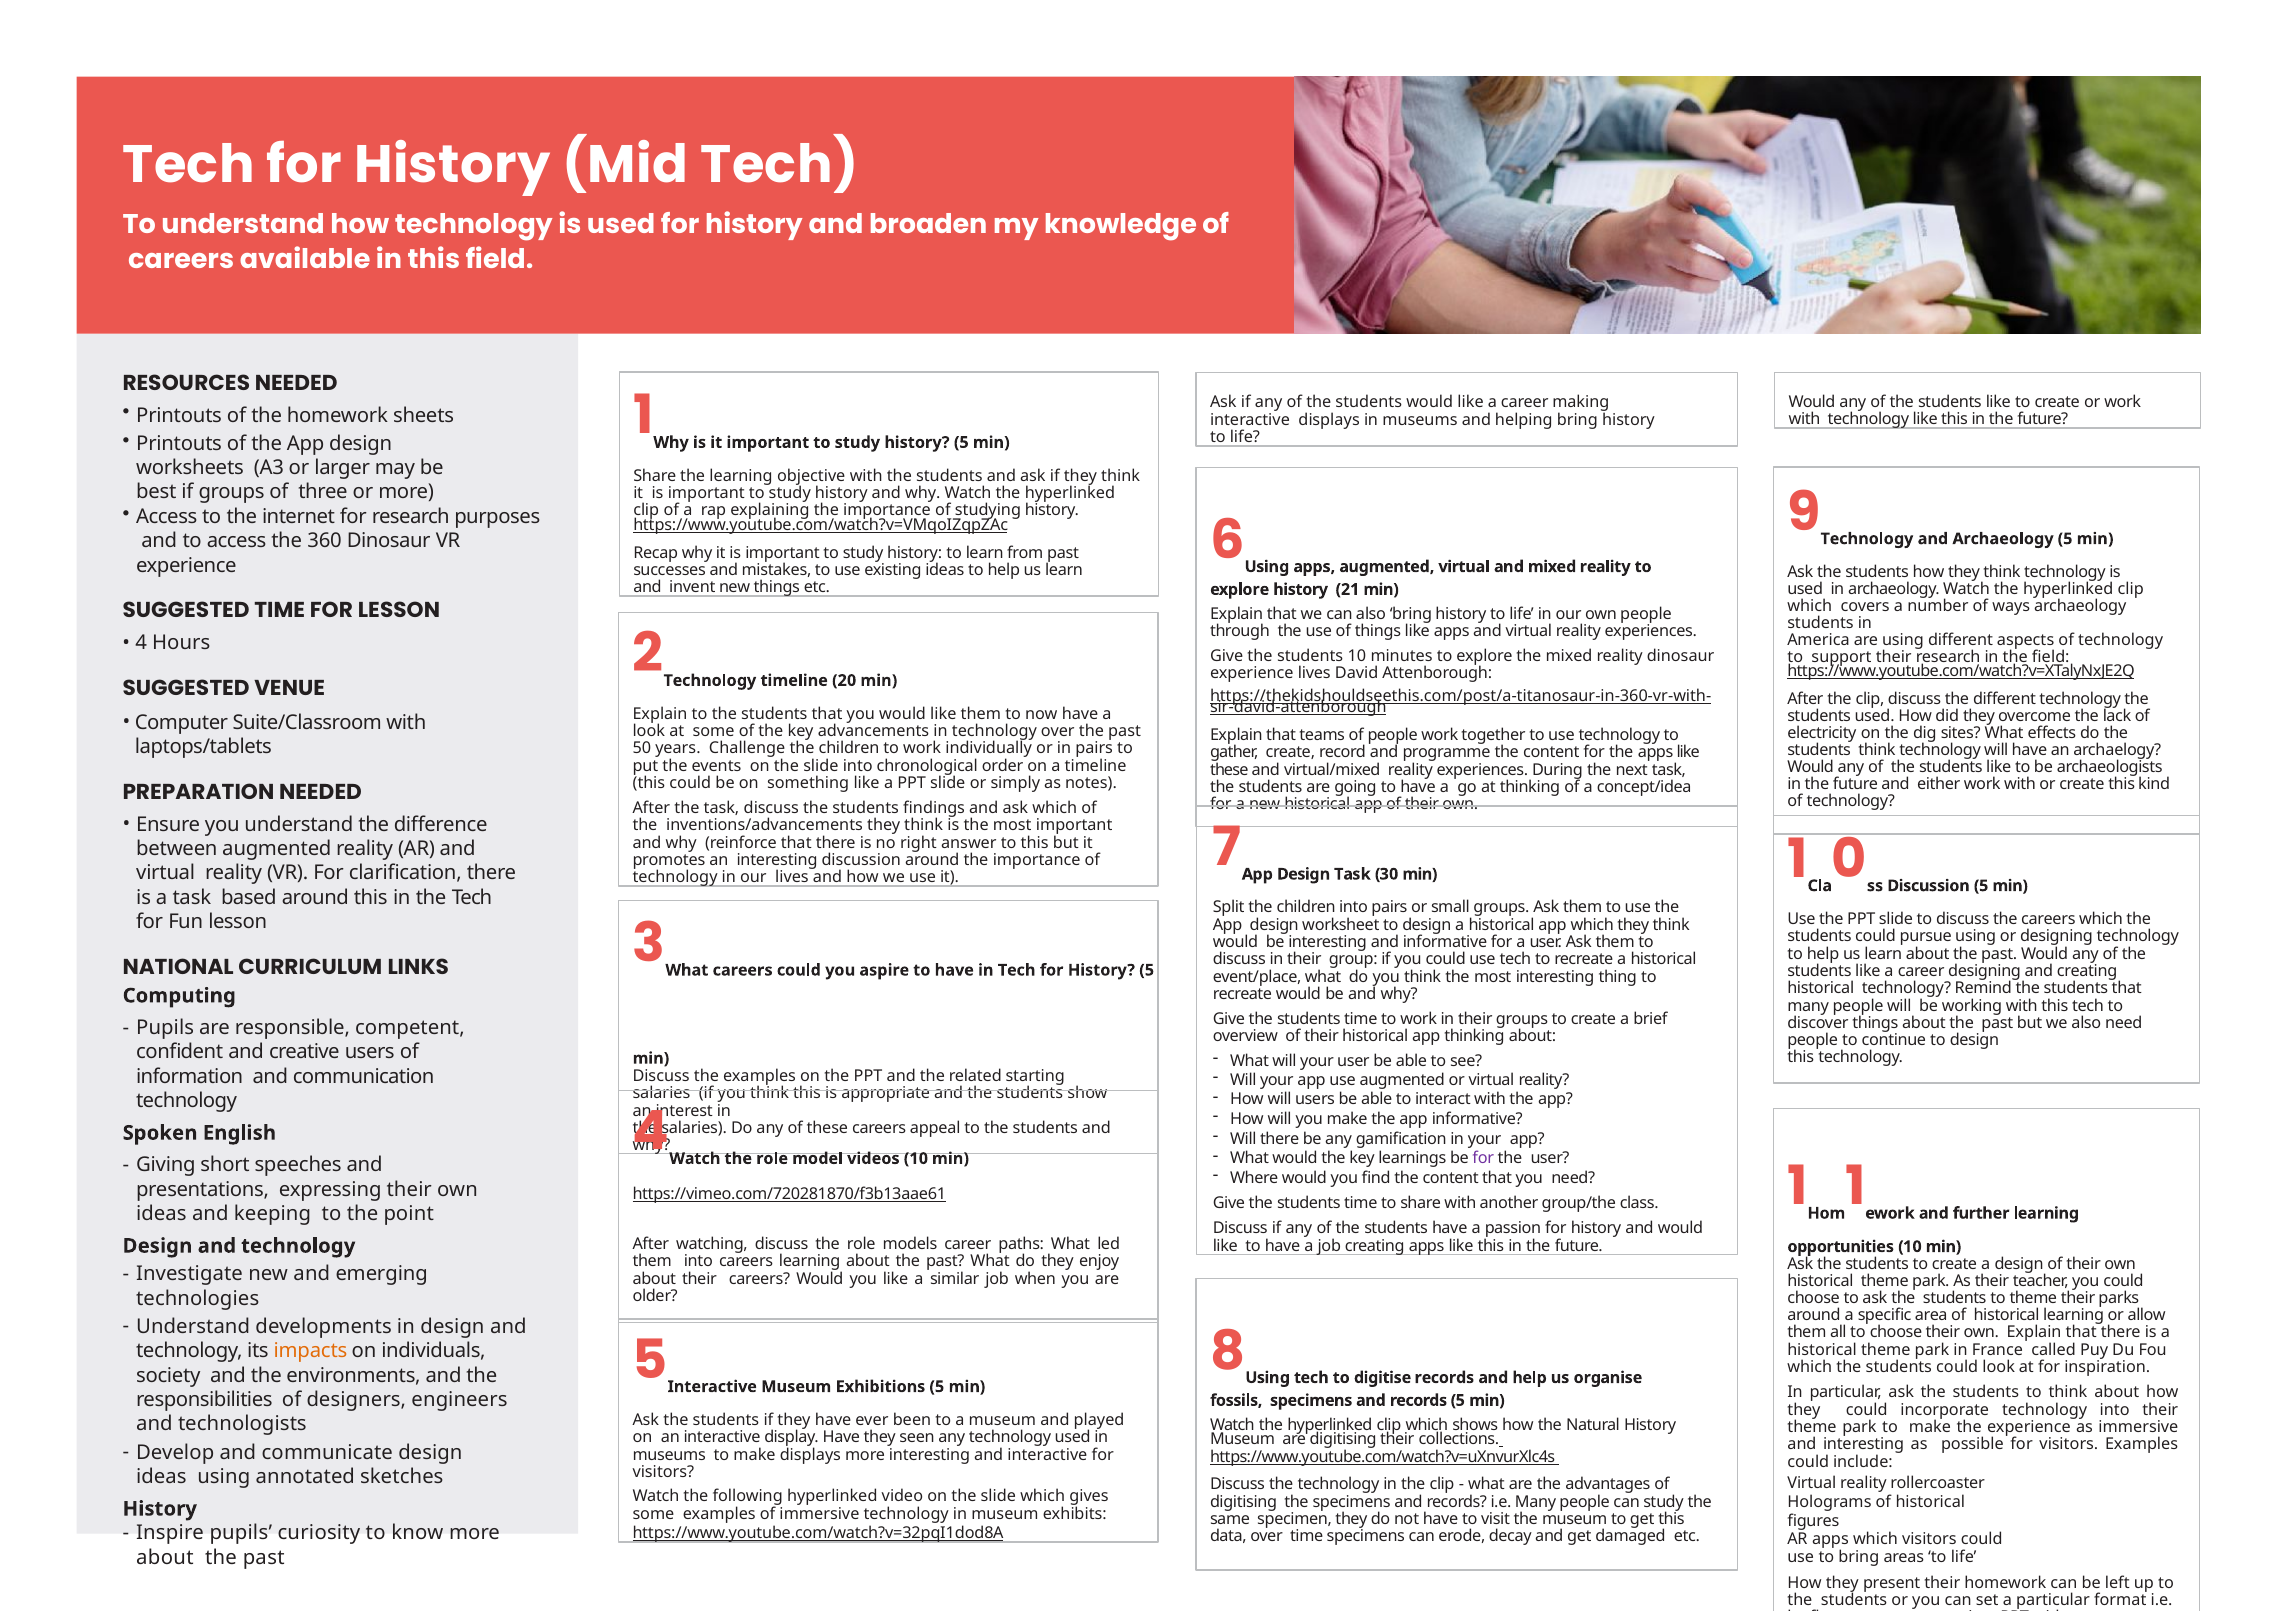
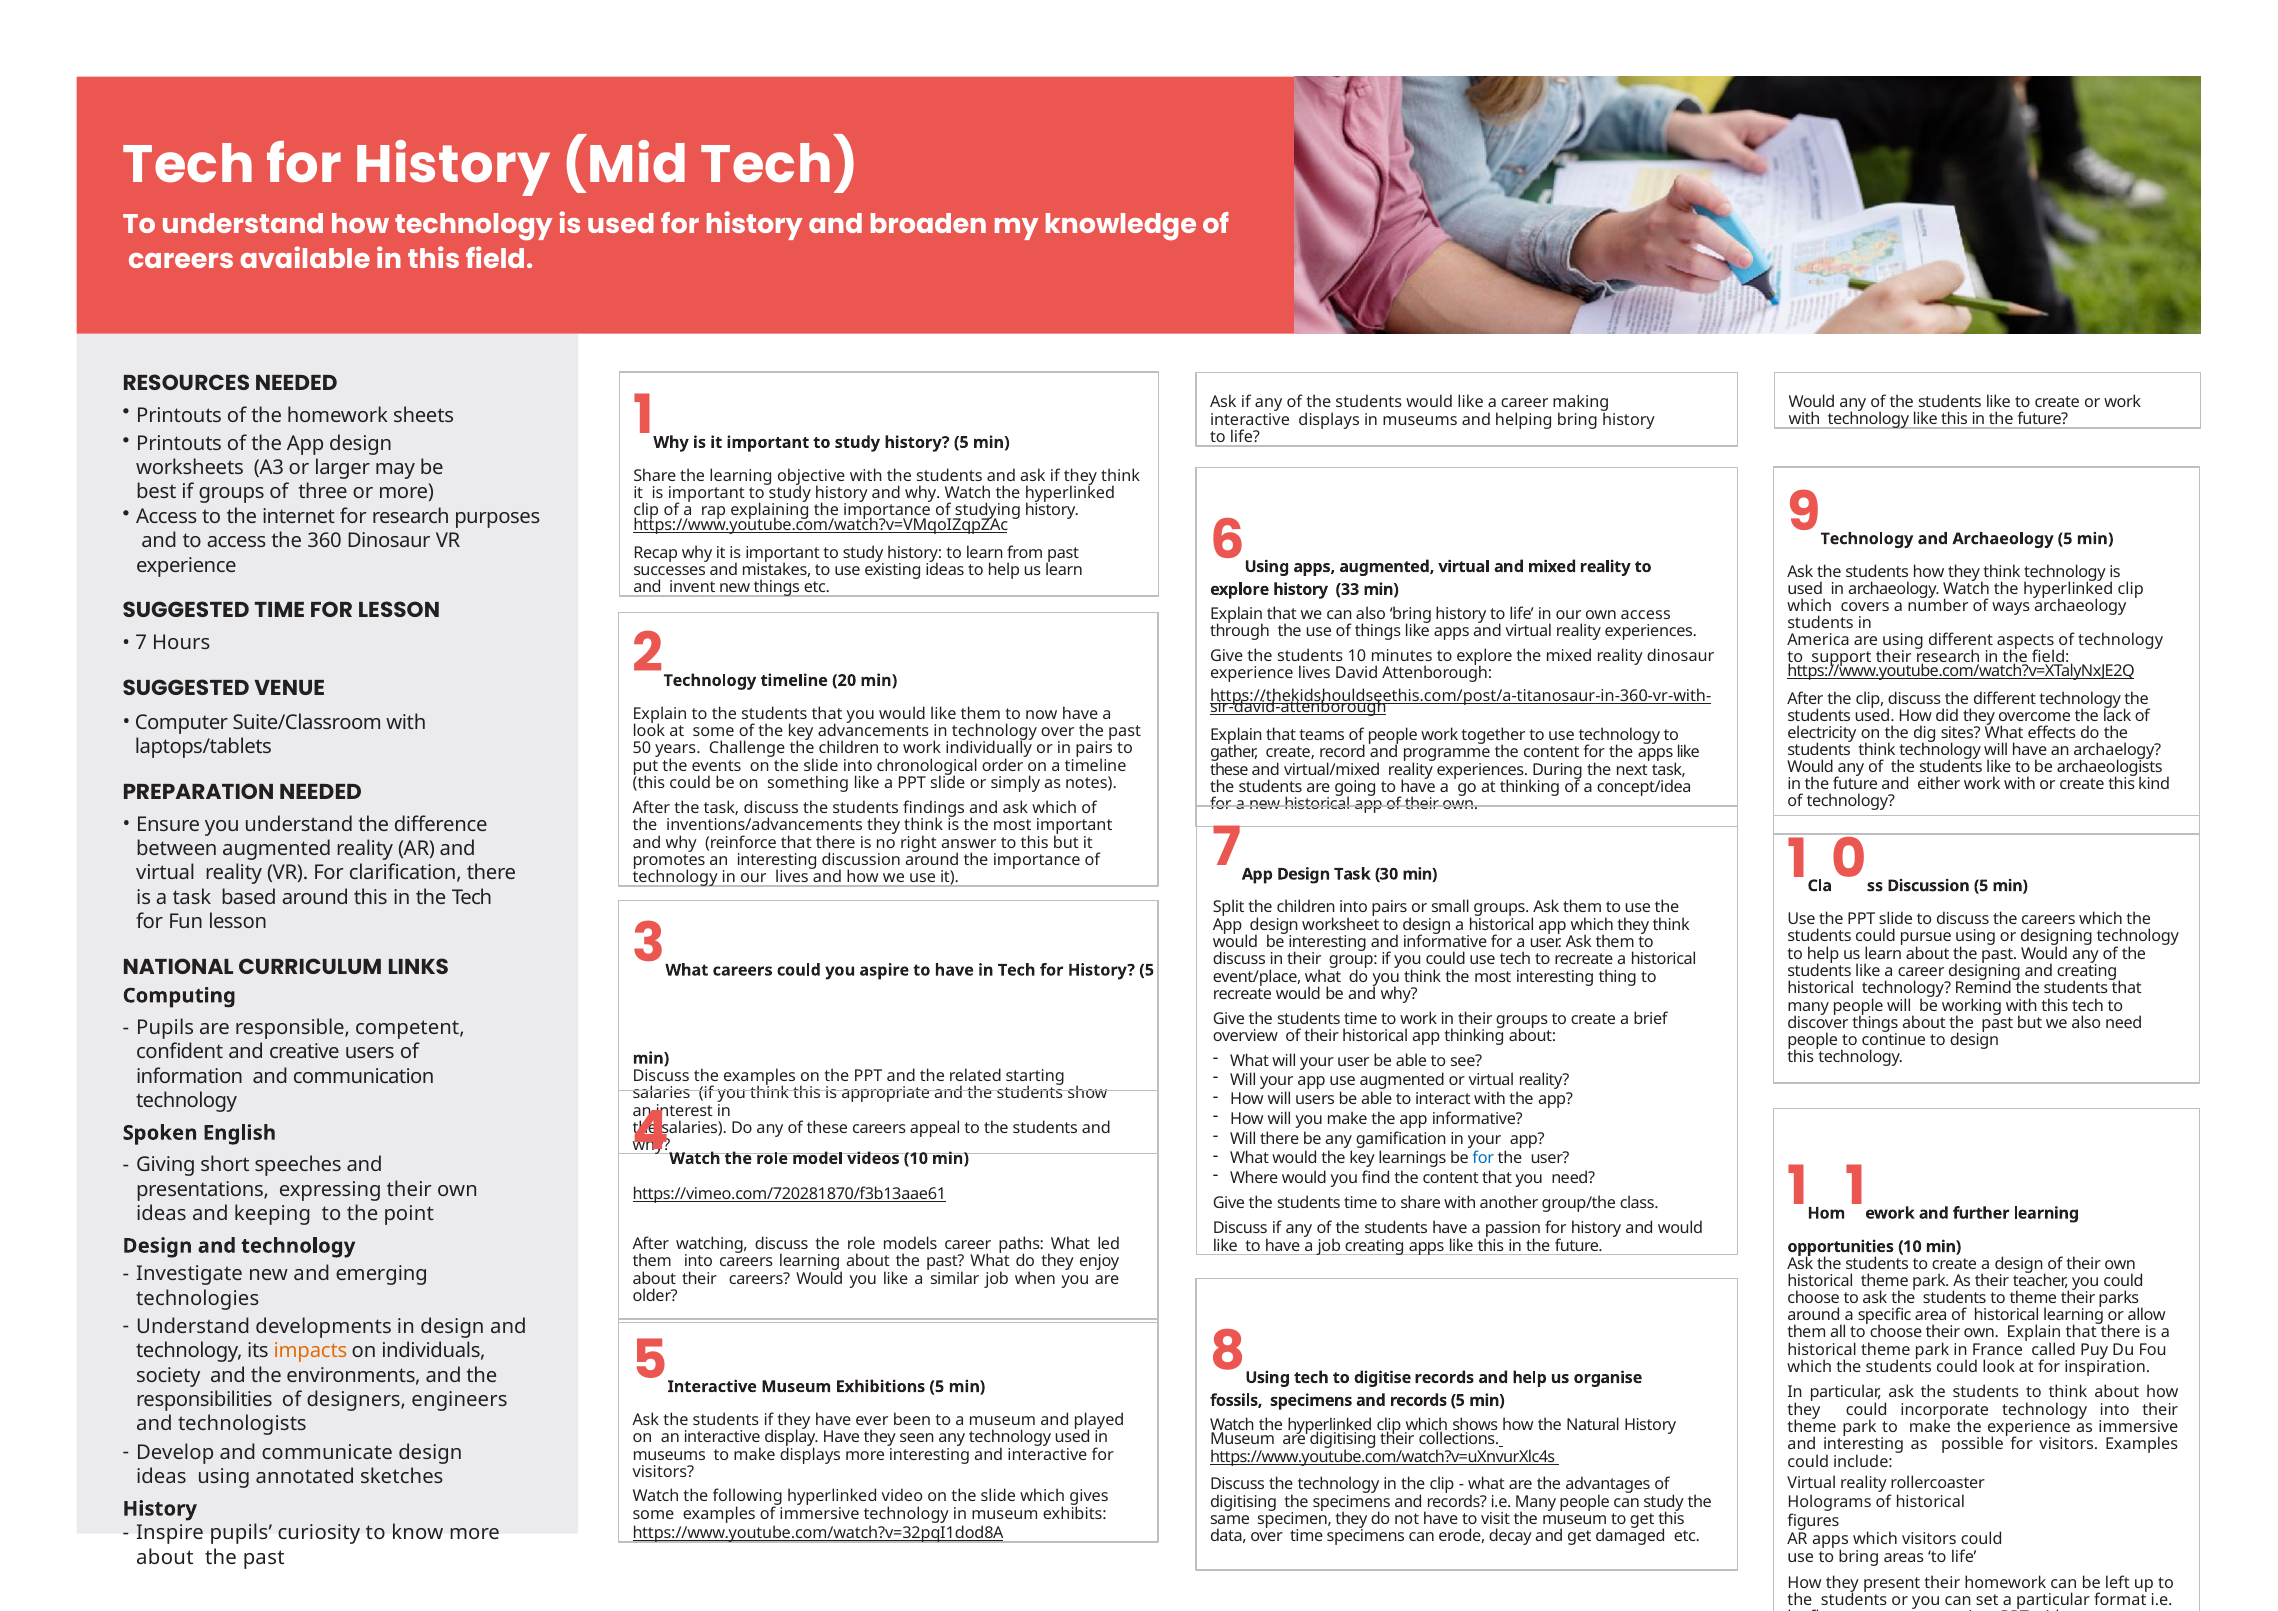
21: 21 -> 33 (1347, 590)
own people: people -> access (1646, 614)
4: 4 -> 7 (141, 643)
for colour: purple -> blue (1483, 1159)
